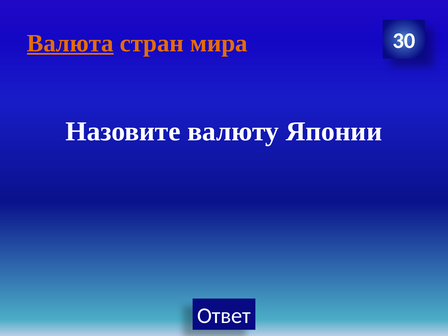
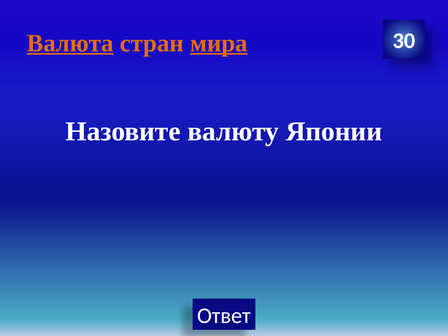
мира underline: none -> present (219, 43)
